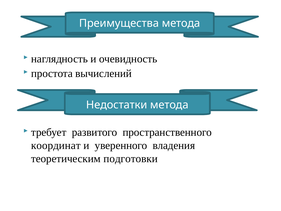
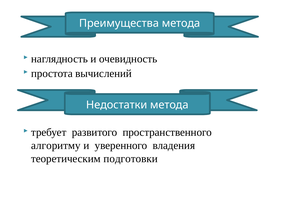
координат: координат -> алгоритму (56, 145)
